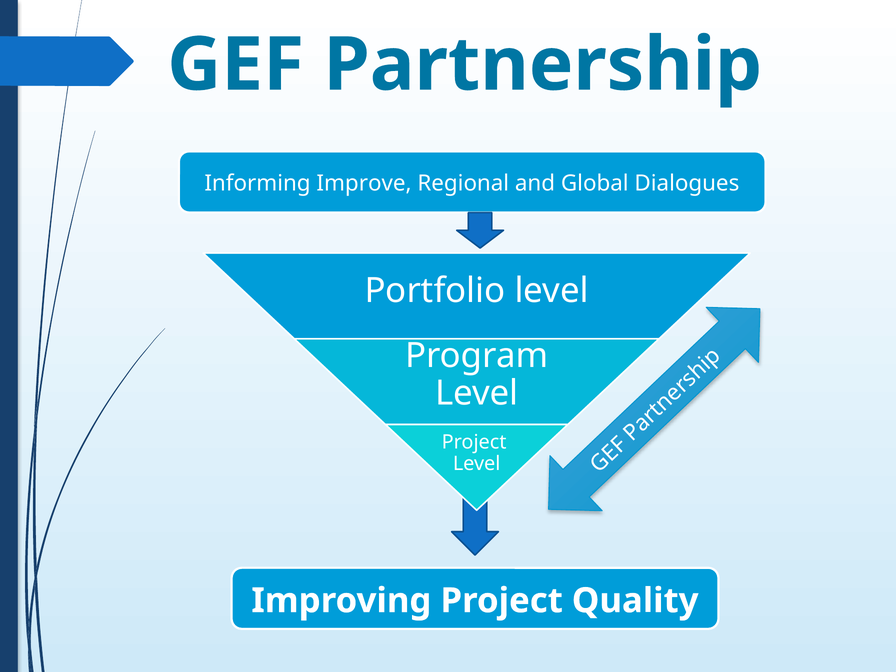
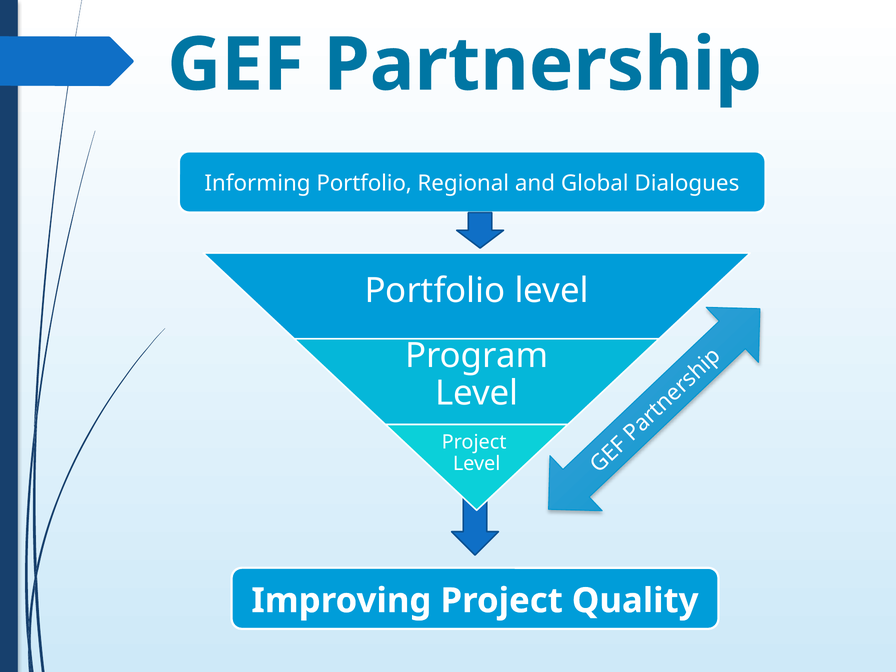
Informing Improve: Improve -> Portfolio (364, 183)
